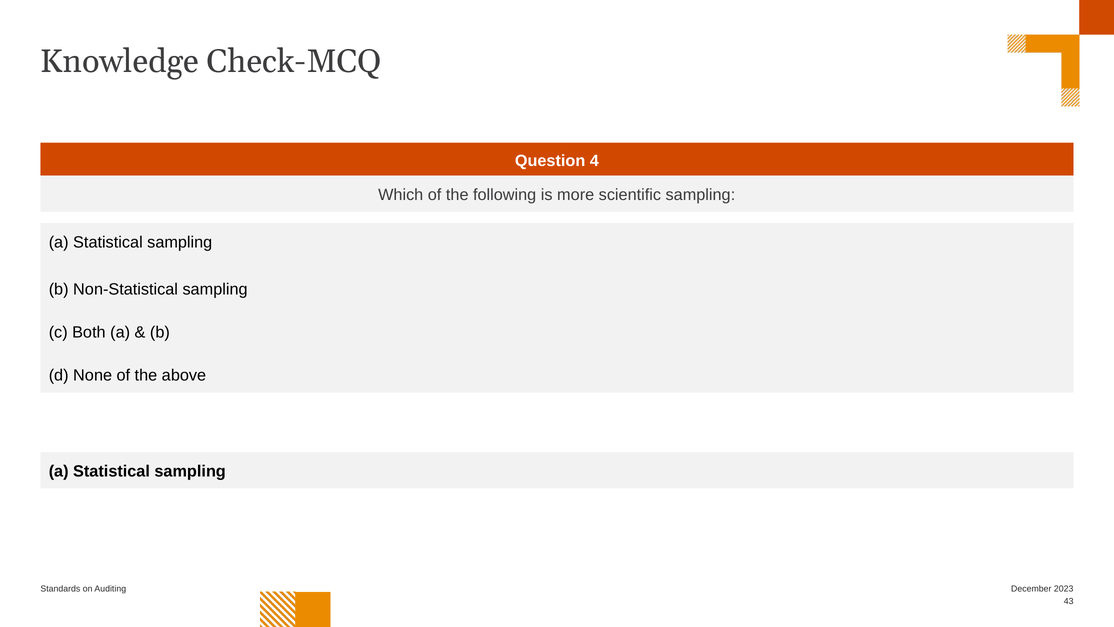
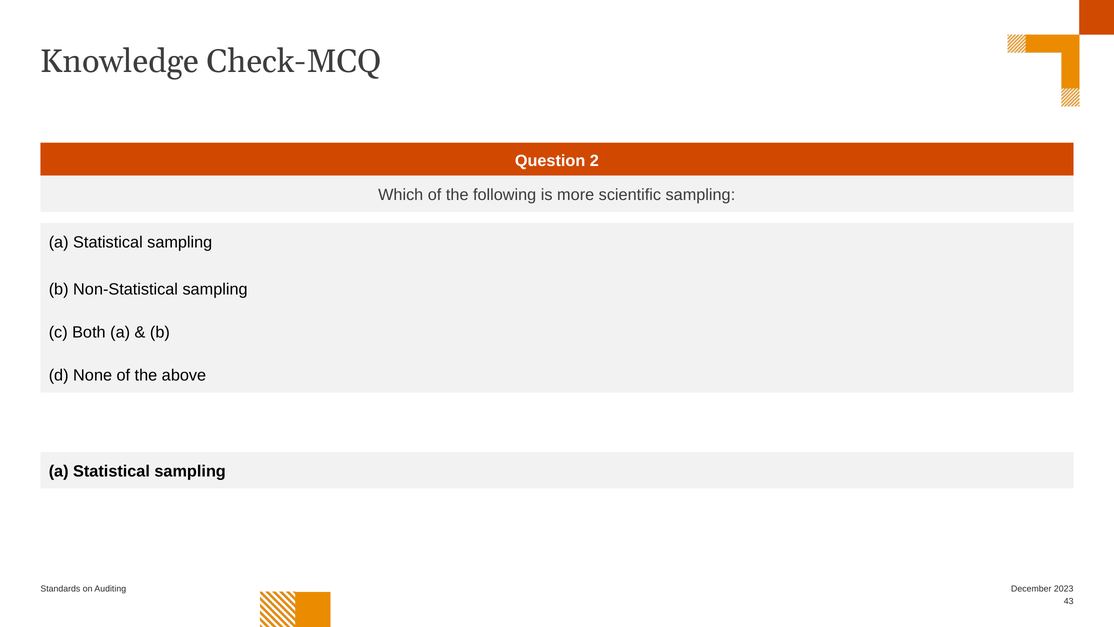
4: 4 -> 2 (594, 161)
